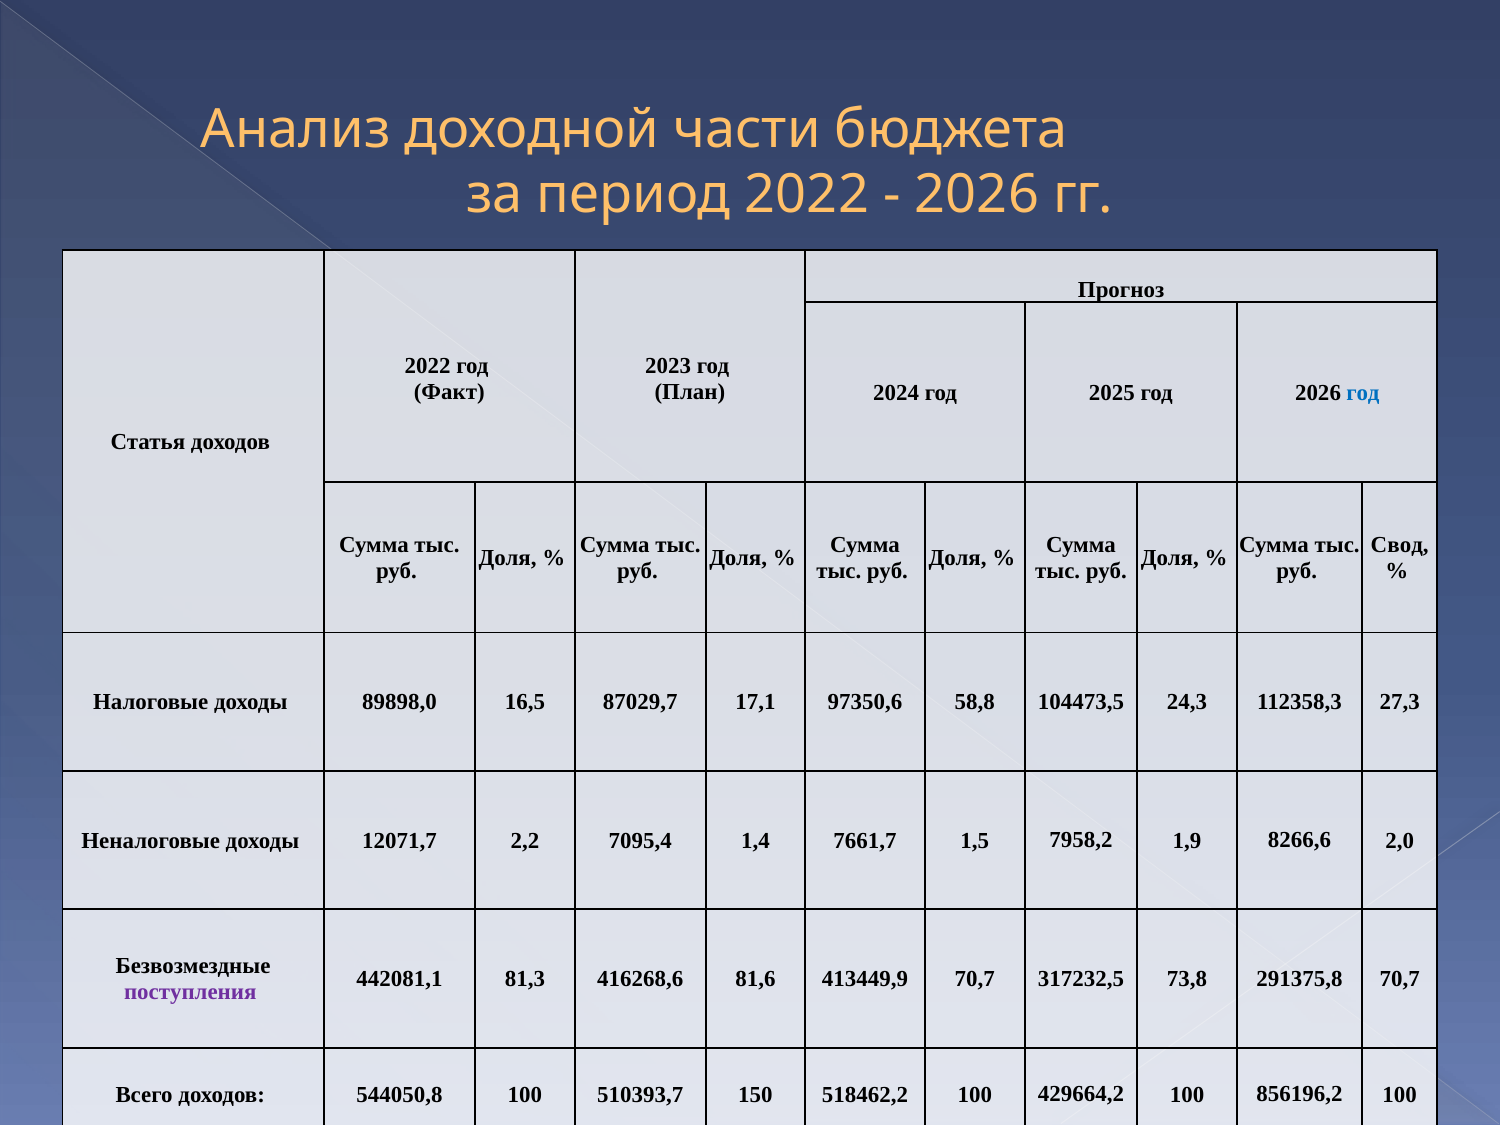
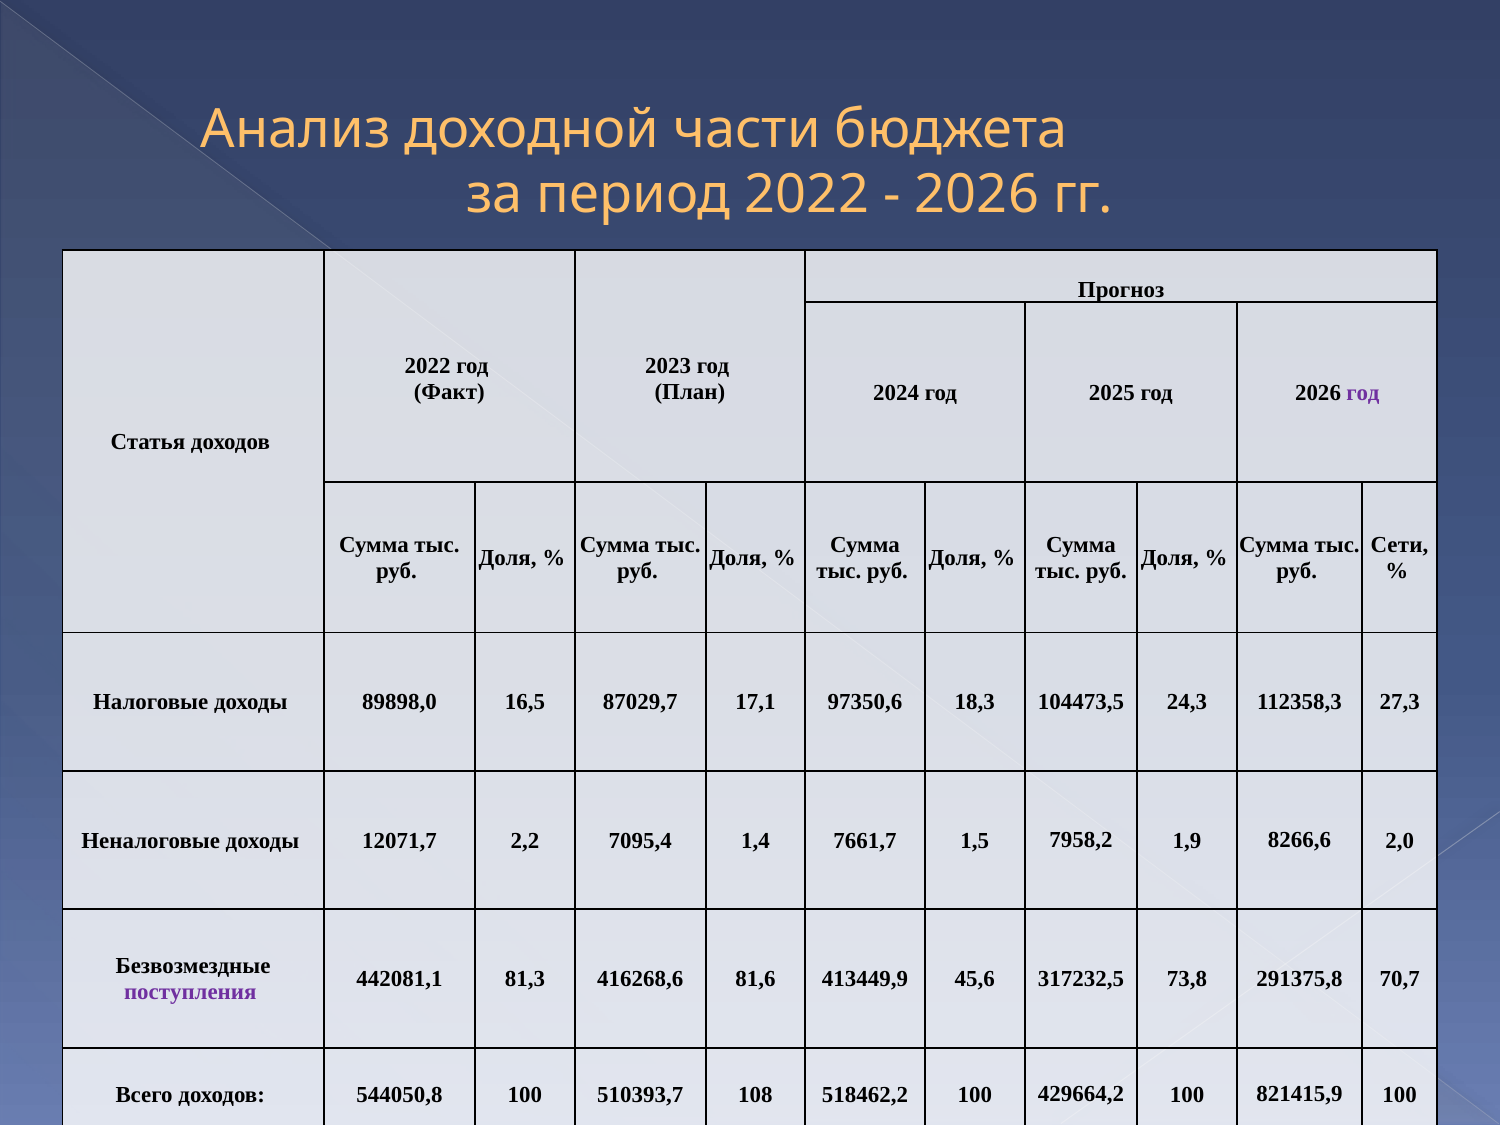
год colour: blue -> purple (1363, 393)
Свод: Свод -> Сети (1400, 545)
58,8: 58,8 -> 18,3 (975, 702)
413449,9 70,7: 70,7 -> 45,6 (975, 979)
150: 150 -> 108 (755, 1095)
856196,2: 856196,2 -> 821415,9 (1299, 1094)
